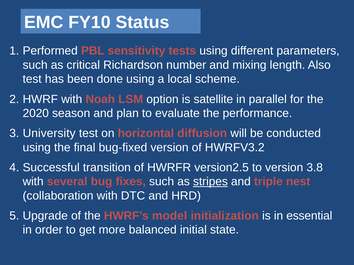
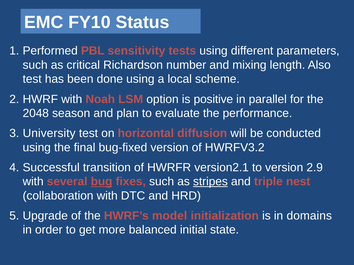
satellite: satellite -> positive (213, 99)
2020: 2020 -> 2048 (36, 113)
version2.5: version2.5 -> version2.1 (222, 168)
3.8: 3.8 -> 2.9 (315, 168)
bug underline: none -> present (102, 182)
essential: essential -> domains (309, 216)
